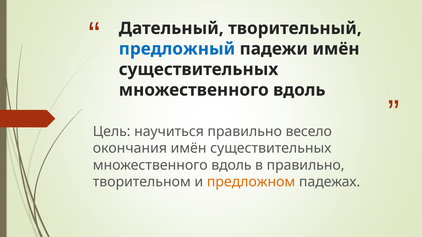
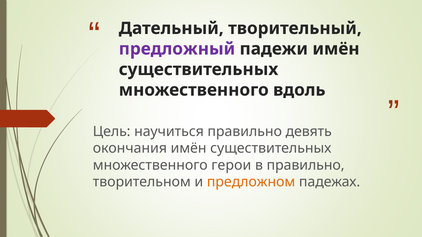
предложный colour: blue -> purple (177, 49)
весело: весело -> девять (309, 132)
вдоль: вдоль -> герои (231, 165)
